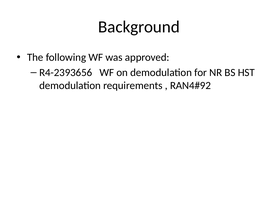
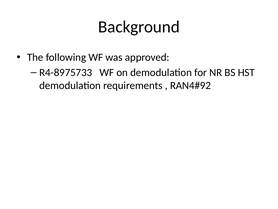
R4-2393656: R4-2393656 -> R4-8975733 (66, 72)
